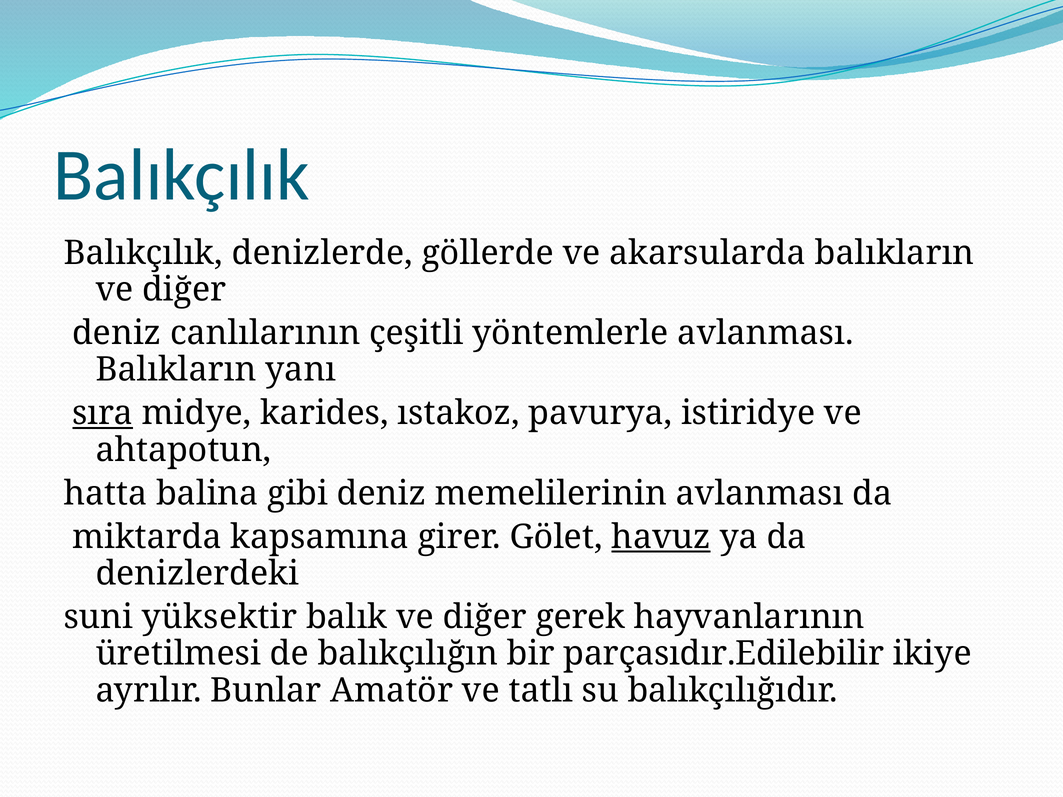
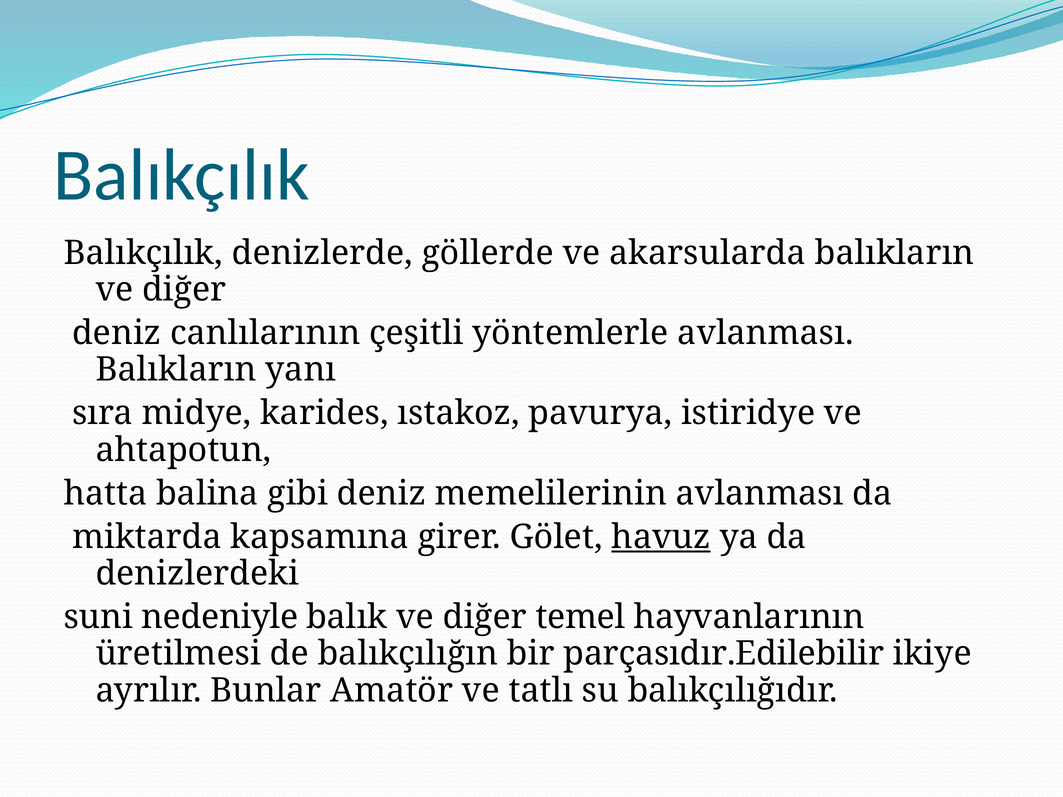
sıra underline: present -> none (103, 413)
yüksektir: yüksektir -> nedeniyle (220, 617)
gerek: gerek -> temel (580, 617)
